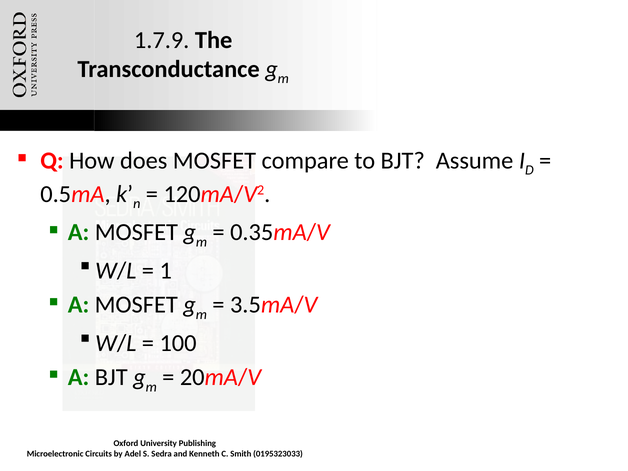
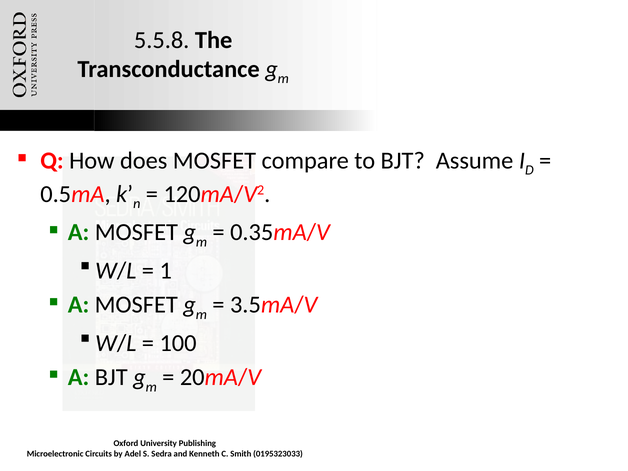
1.7.9: 1.7.9 -> 5.5.8 (162, 40)
